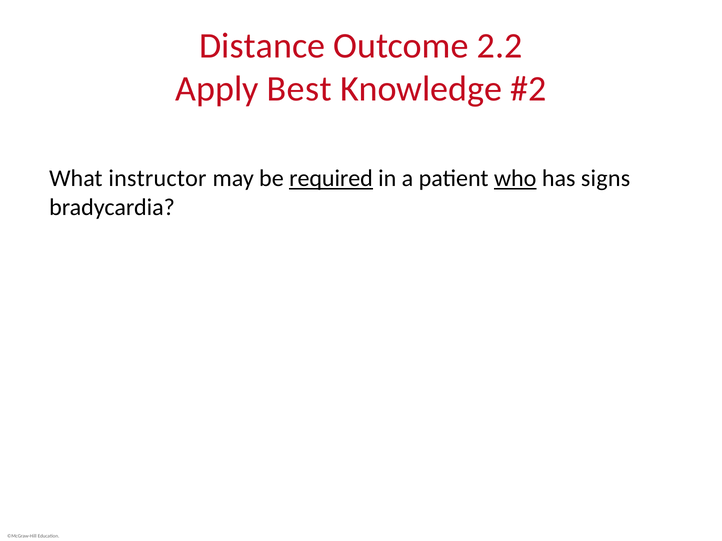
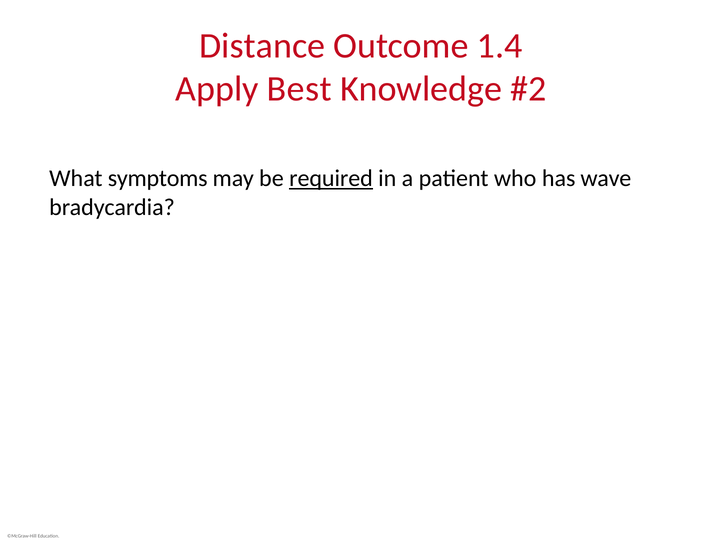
2.2: 2.2 -> 1.4 (500, 46)
instructor: instructor -> symptoms (158, 179)
who underline: present -> none (515, 179)
signs: signs -> wave (606, 179)
